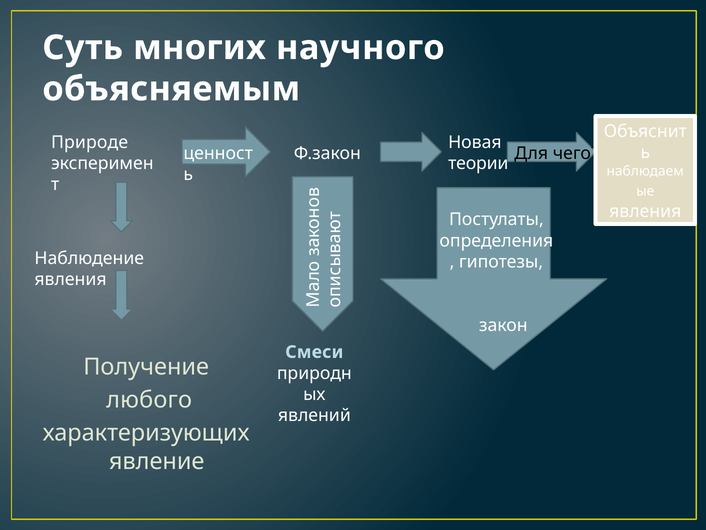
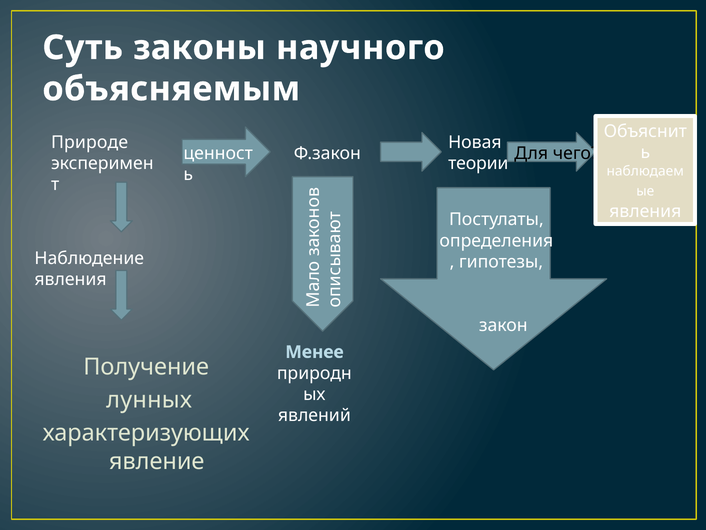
многих: многих -> законы (199, 48)
Смеси: Смеси -> Менее (314, 352)
любого: любого -> лунных (149, 400)
